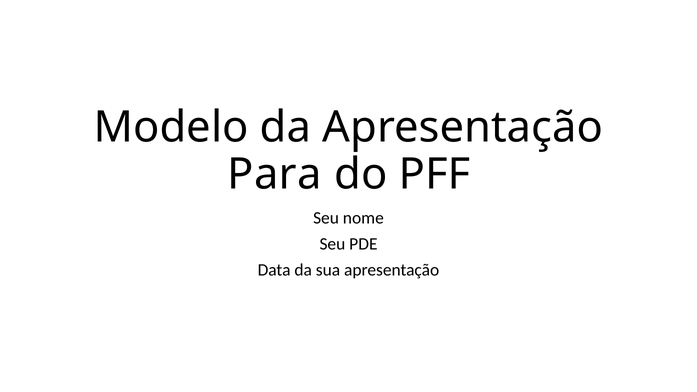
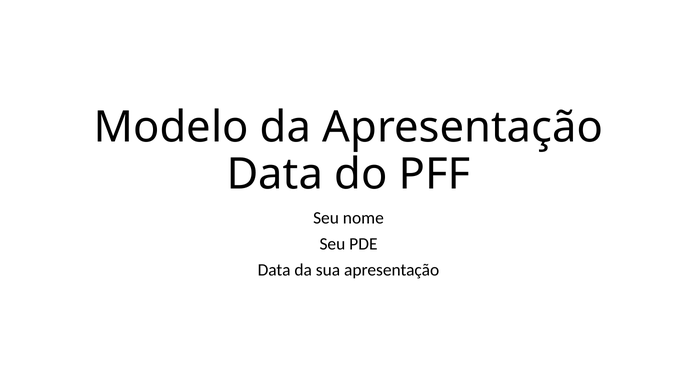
Para: Para -> Data (275, 174)
